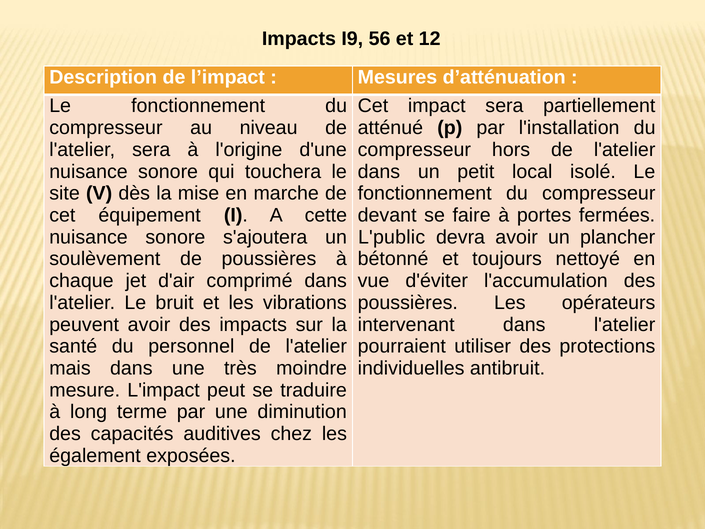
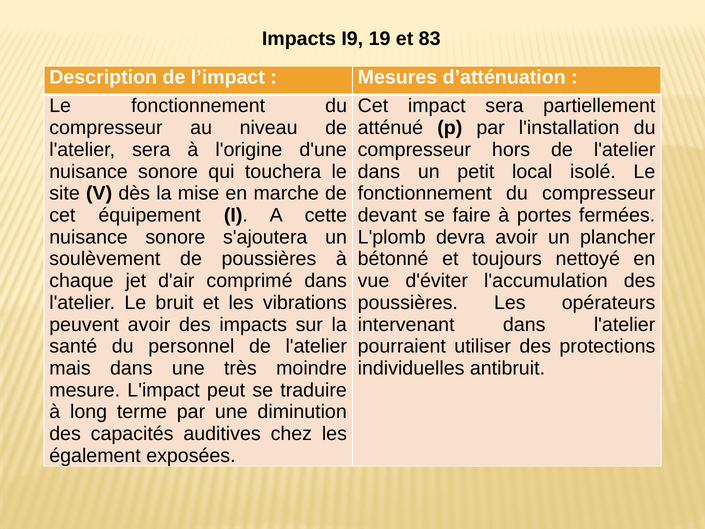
56: 56 -> 19 (380, 39)
12: 12 -> 83 (430, 39)
L'public: L'public -> L'plomb (392, 237)
